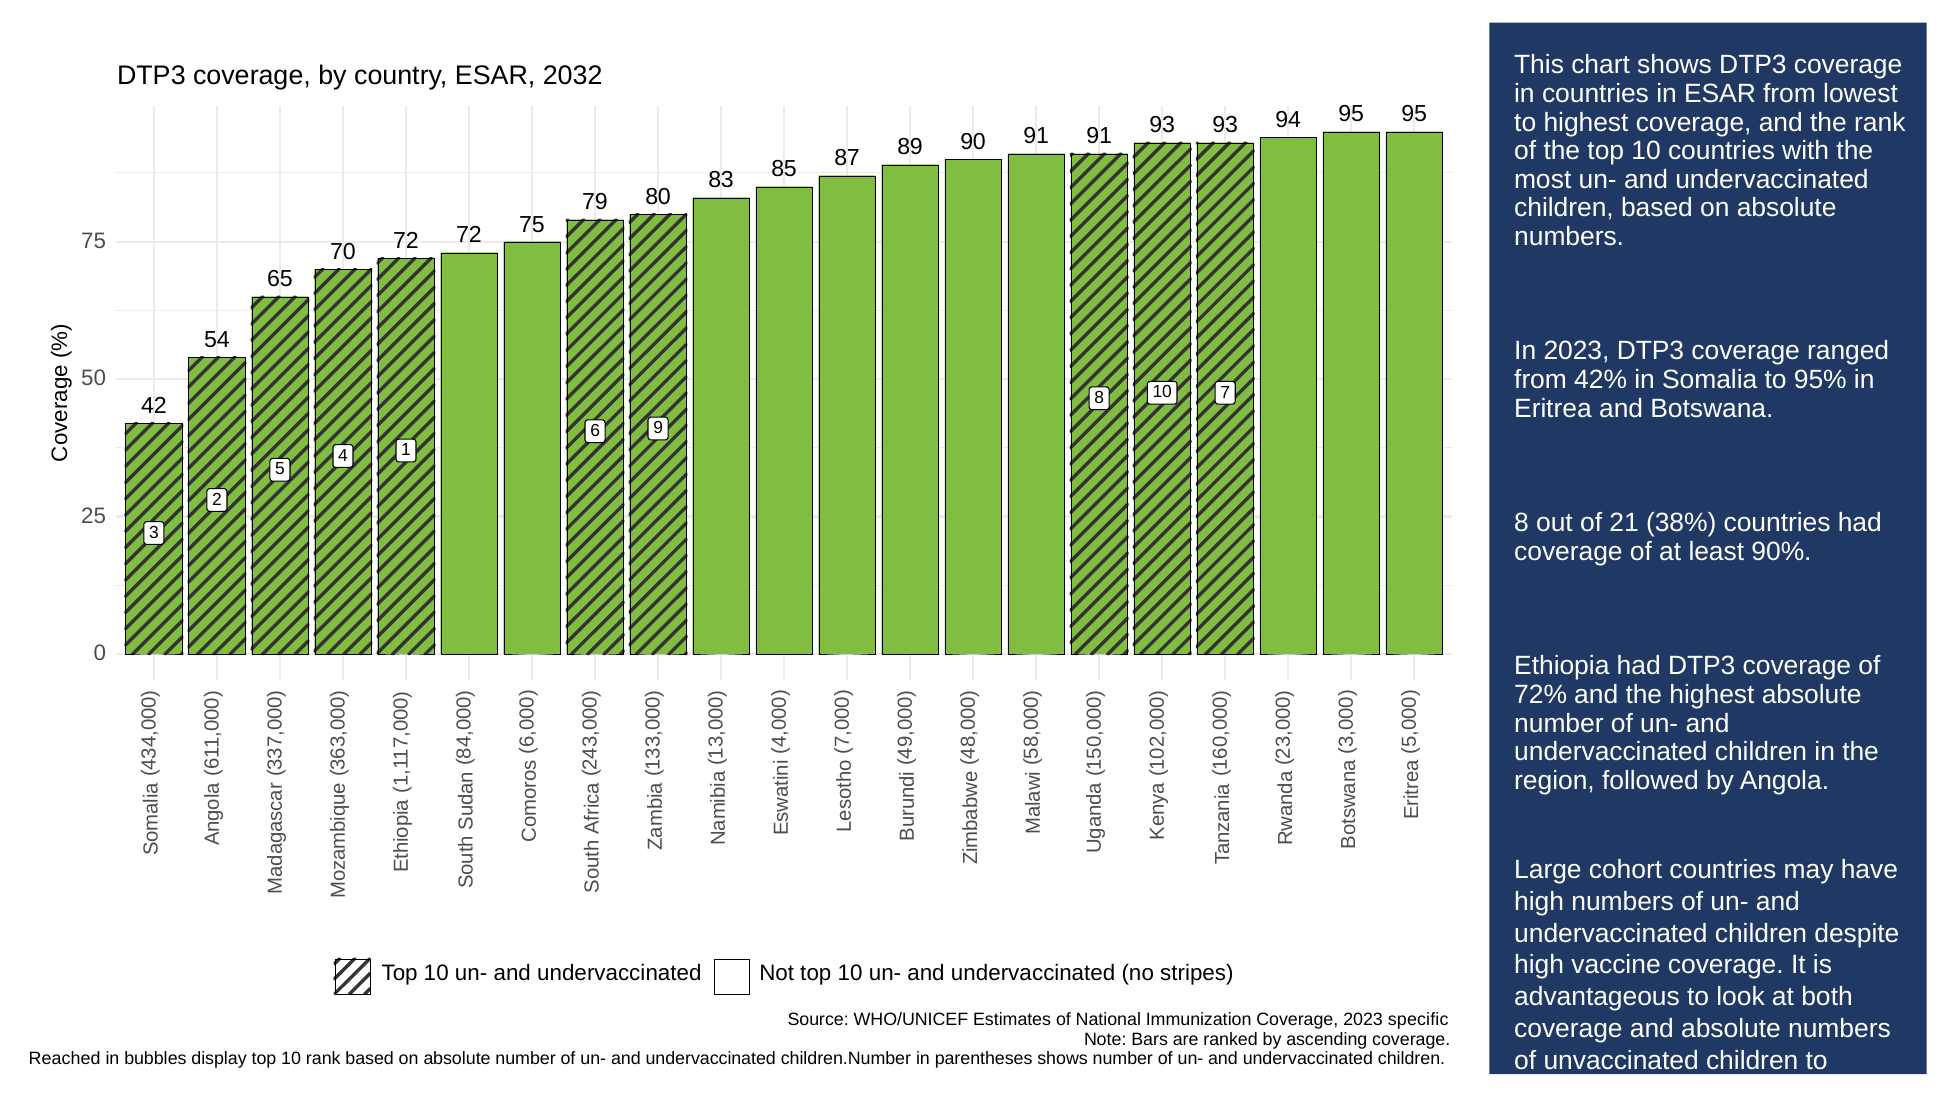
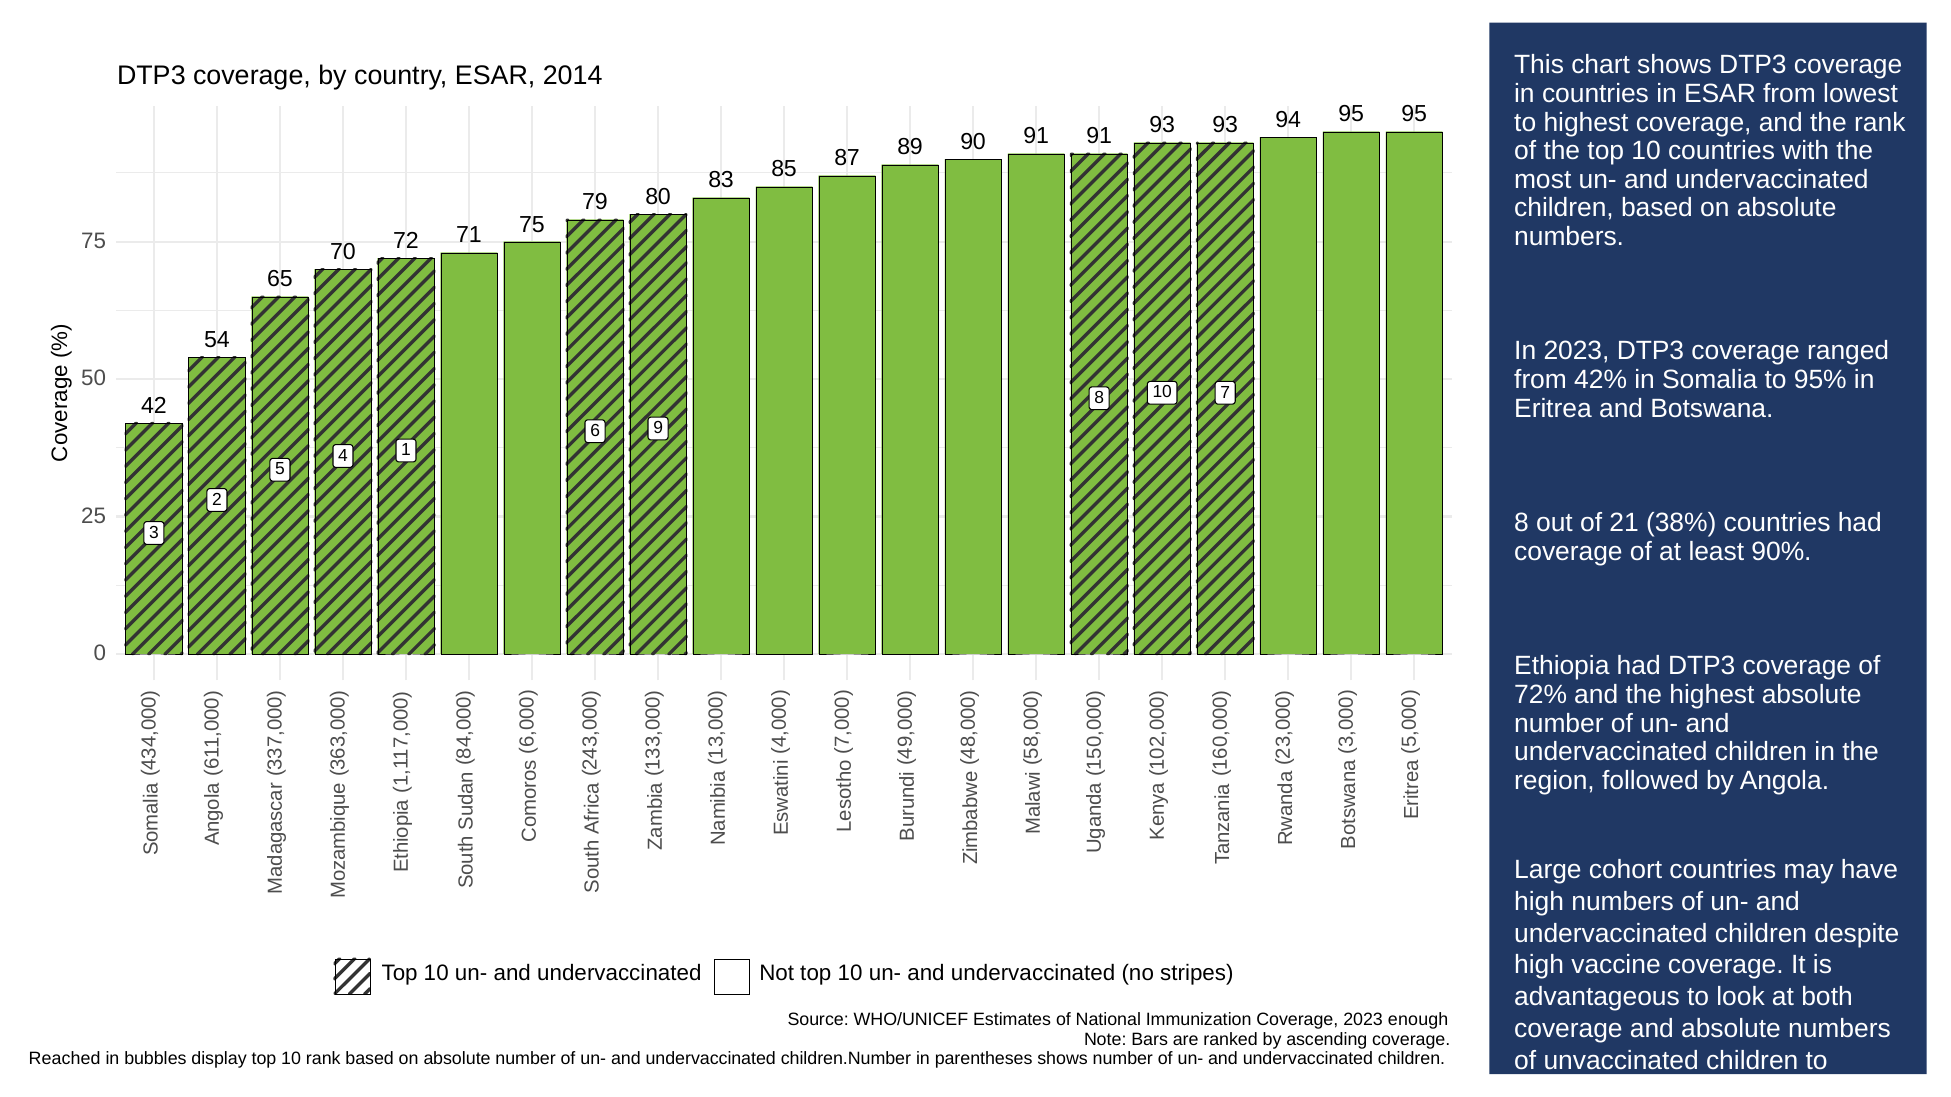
2032: 2032 -> 2014 (573, 75)
72 72: 72 -> 71 (469, 235)
specific: specific -> enough (1418, 1020)
